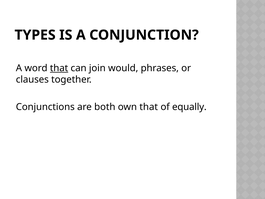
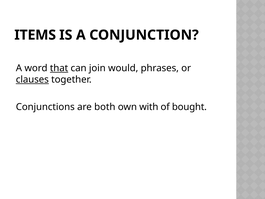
TYPES: TYPES -> ITEMS (35, 35)
clauses underline: none -> present (32, 80)
own that: that -> with (149, 107)
equally: equally -> bought (189, 107)
